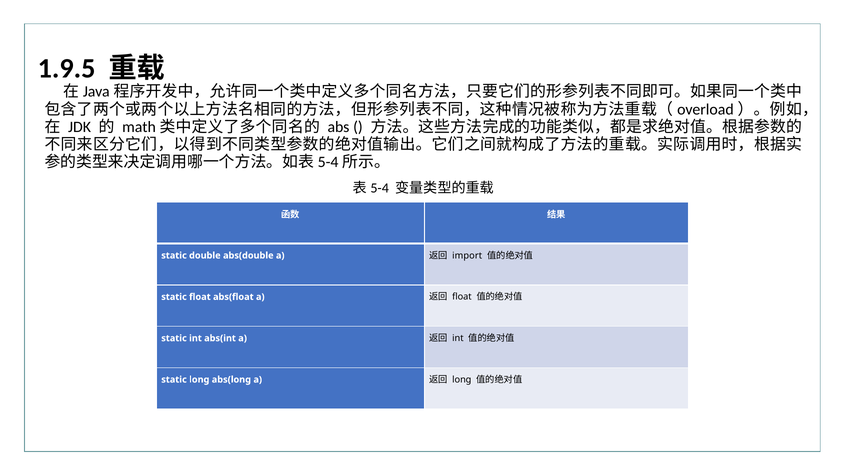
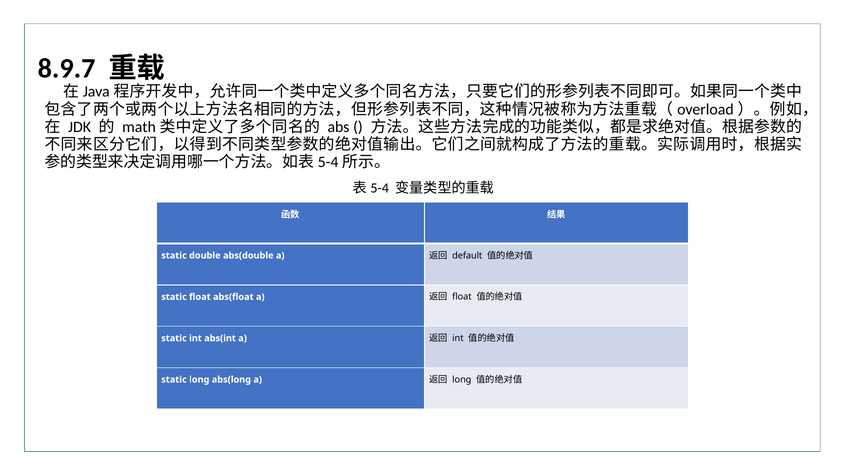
1.9.5: 1.9.5 -> 8.9.7 (67, 68)
import: import -> default (467, 256)
